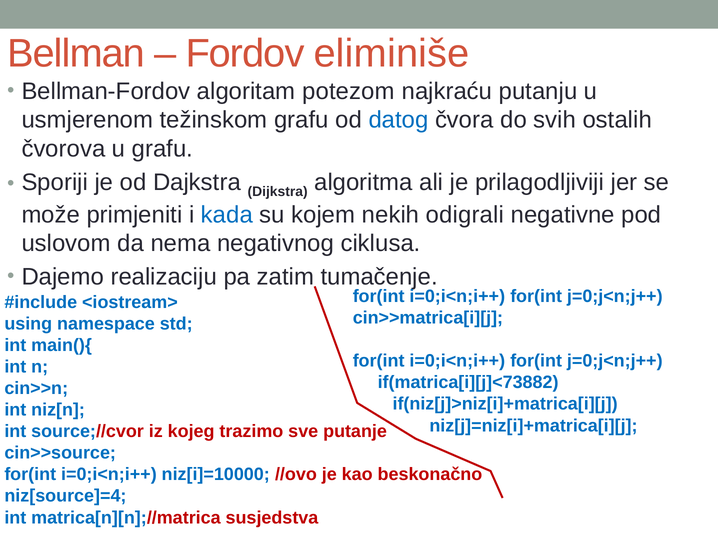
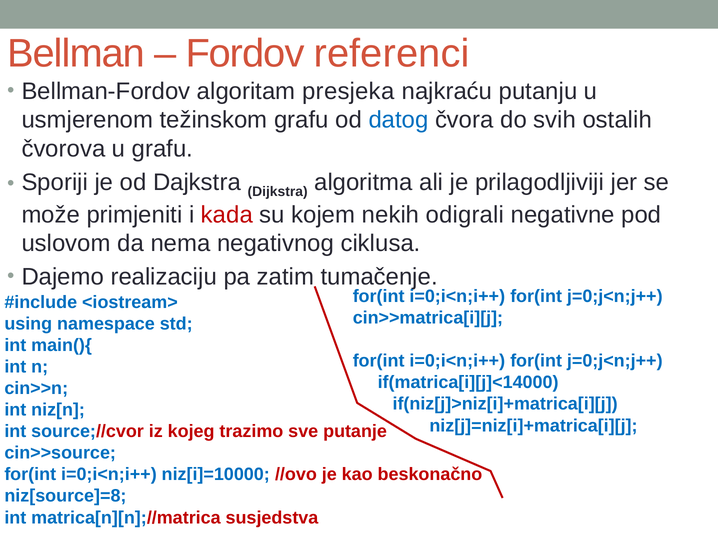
eliminiše: eliminiše -> referenci (392, 54)
potezom: potezom -> presjeka (348, 91)
kada colour: blue -> red (227, 215)
if(matrica[i][j]<73882: if(matrica[i][j]<73882 -> if(matrica[i][j]<14000 (468, 383)
niz[source]=4: niz[source]=4 -> niz[source]=8 (65, 497)
